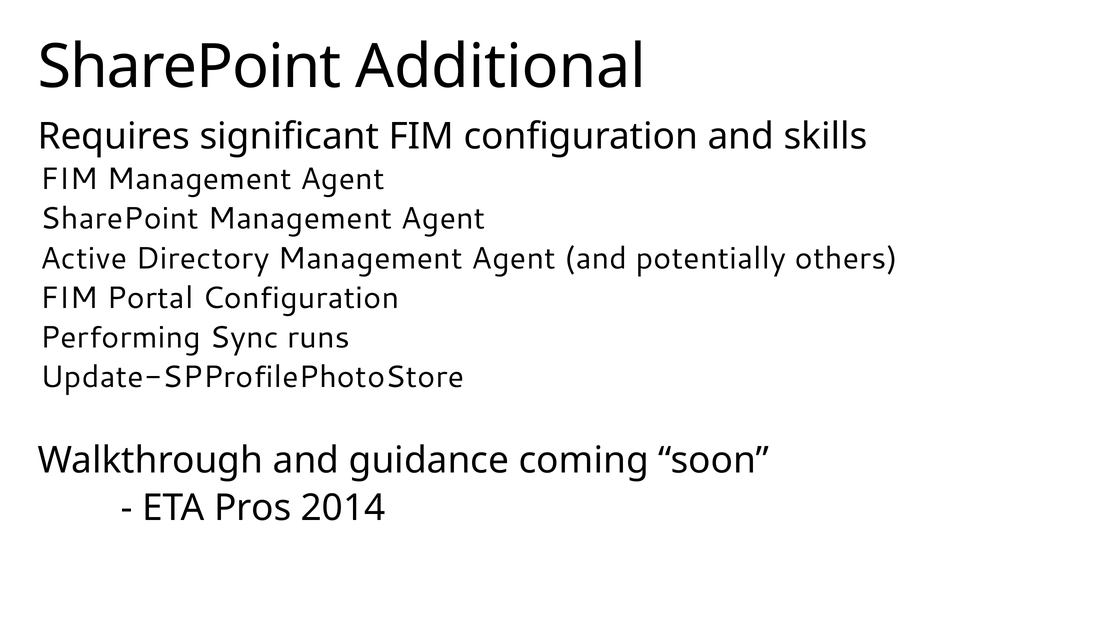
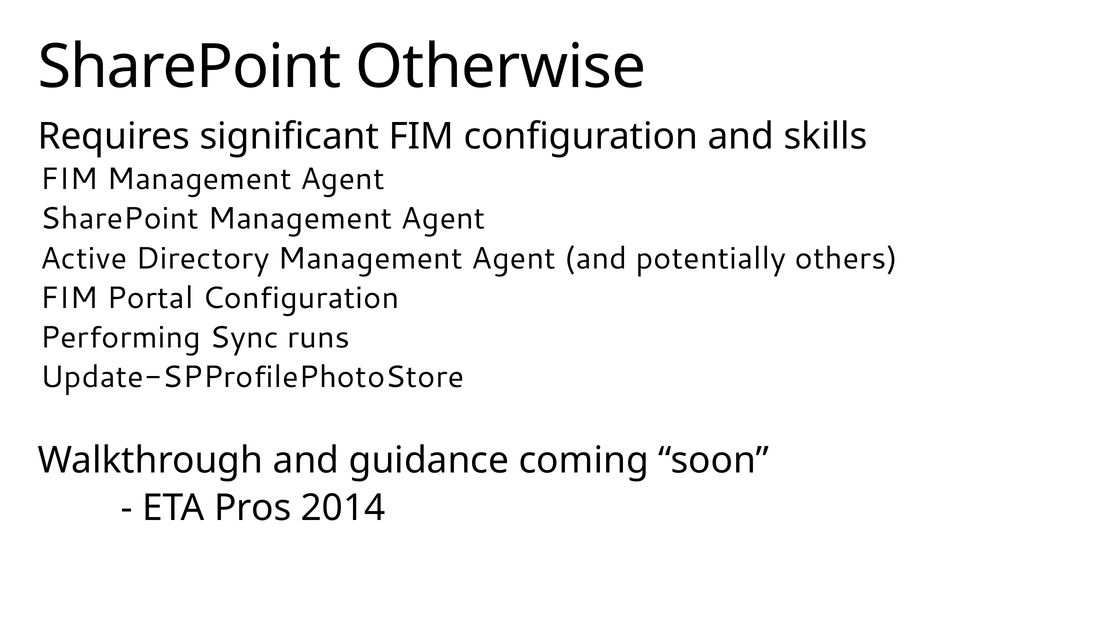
Additional: Additional -> Otherwise (501, 67)
